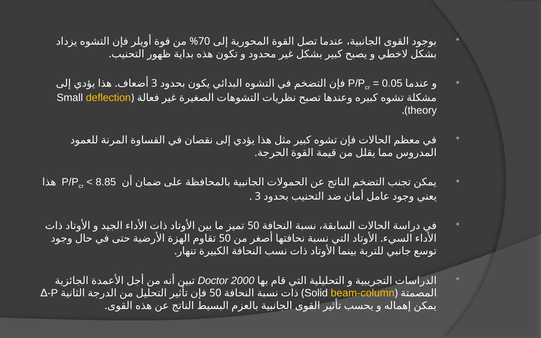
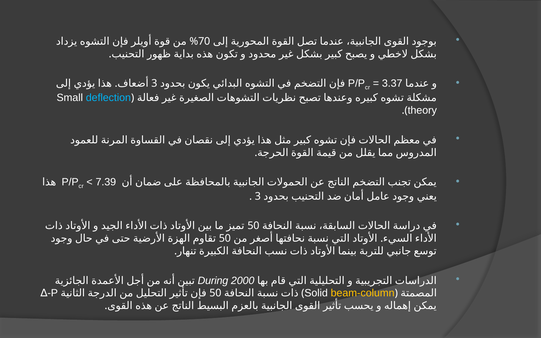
0.05: 0.05 -> 3.37 (392, 84)
deflection colour: yellow -> light blue (108, 98)
8.85: 8.85 -> 7.39 (106, 182)
Doctor: Doctor -> During (213, 281)
